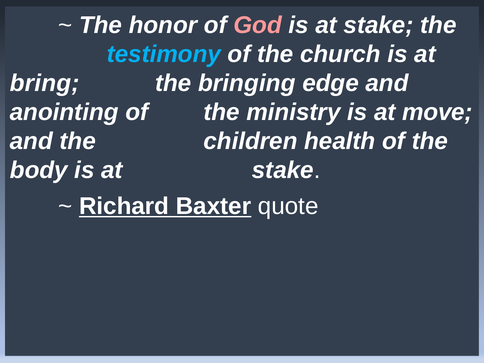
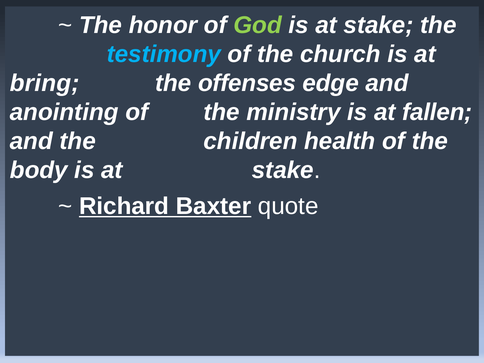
God colour: pink -> light green (258, 25)
bringing: bringing -> offenses (247, 83)
move: move -> fallen (437, 112)
